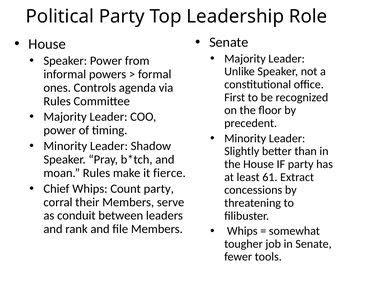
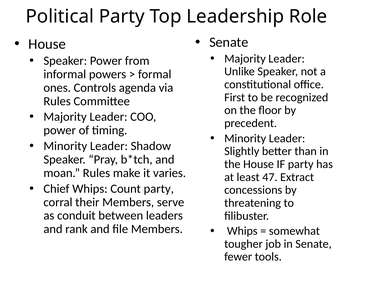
fierce: fierce -> varies (170, 173)
61: 61 -> 47 (270, 177)
